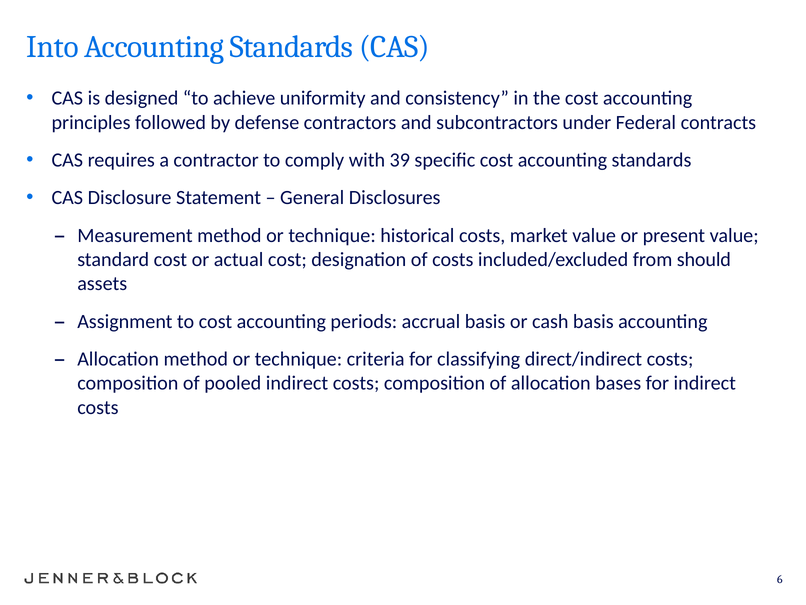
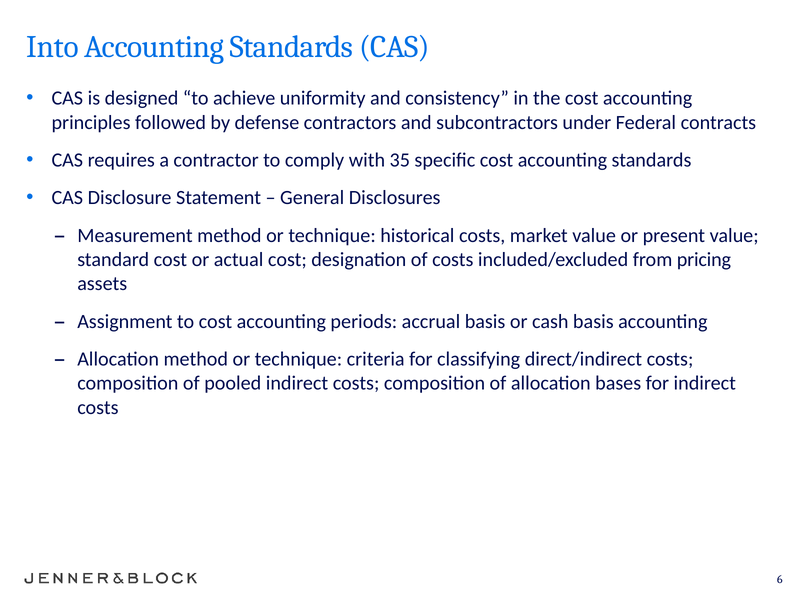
39: 39 -> 35 (400, 160)
should: should -> pricing (704, 259)
